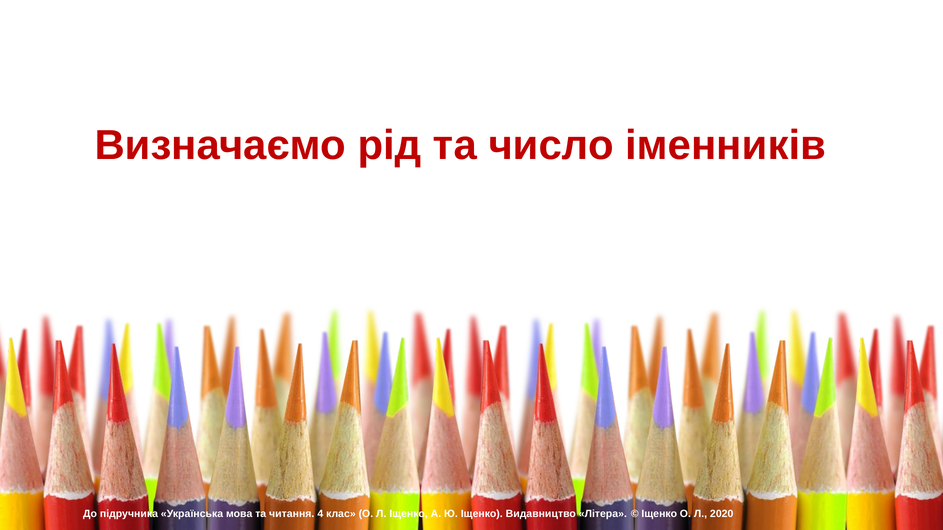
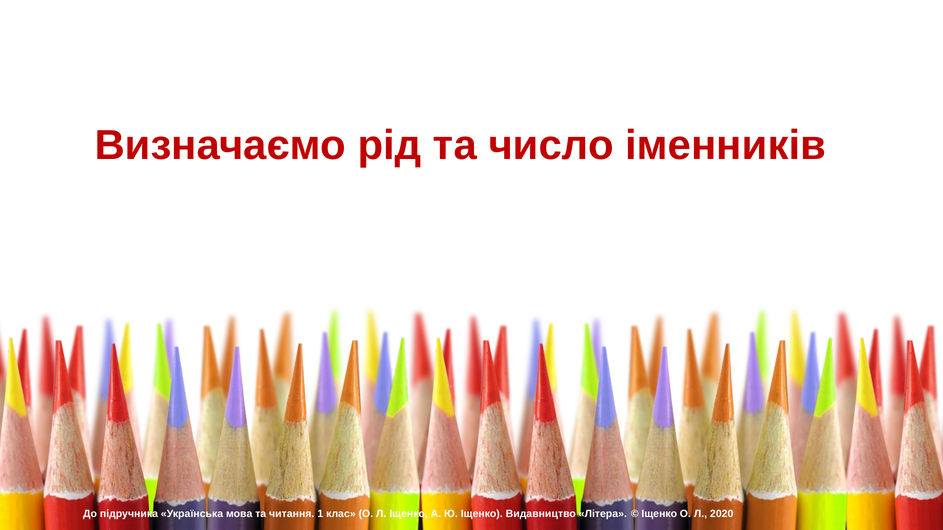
4: 4 -> 1 (320, 514)
